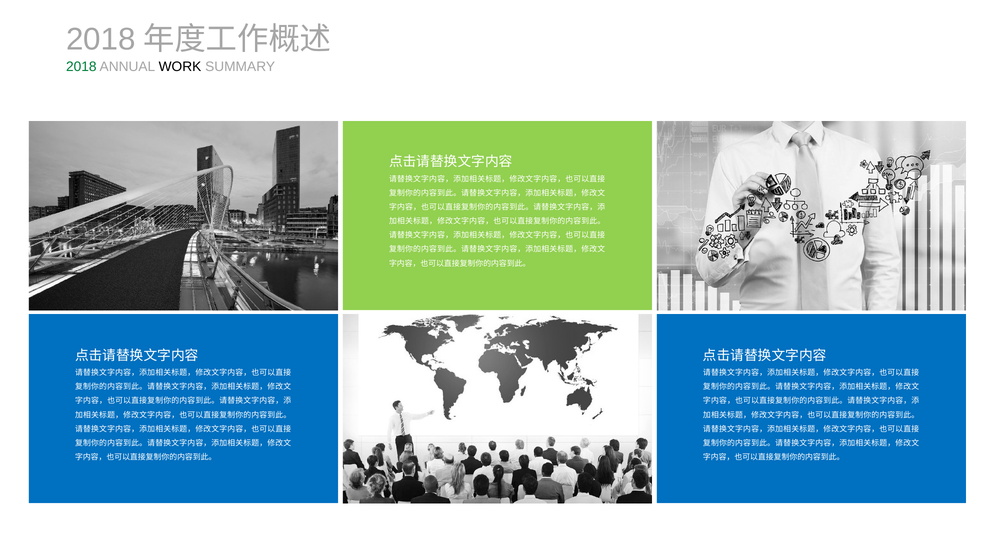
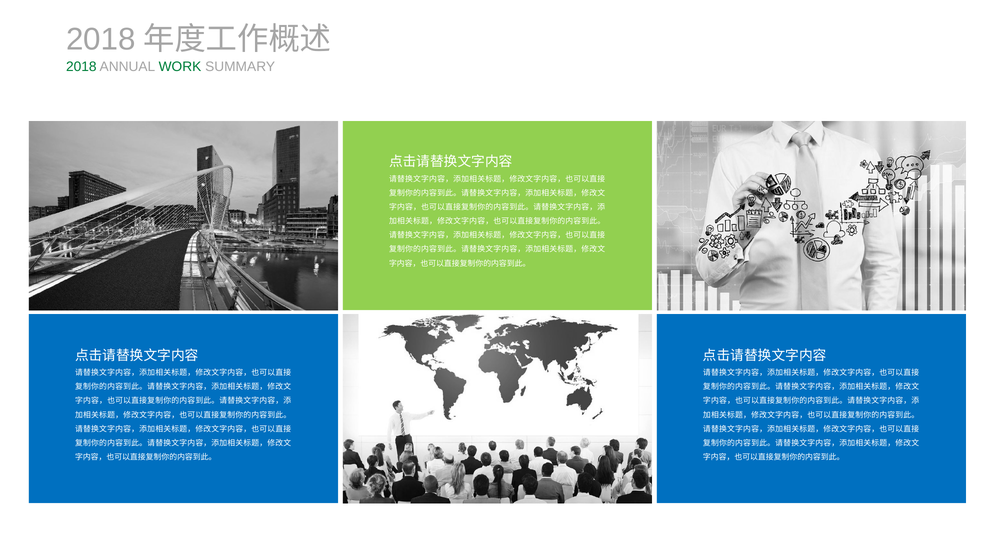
WORK colour: black -> green (180, 67)
